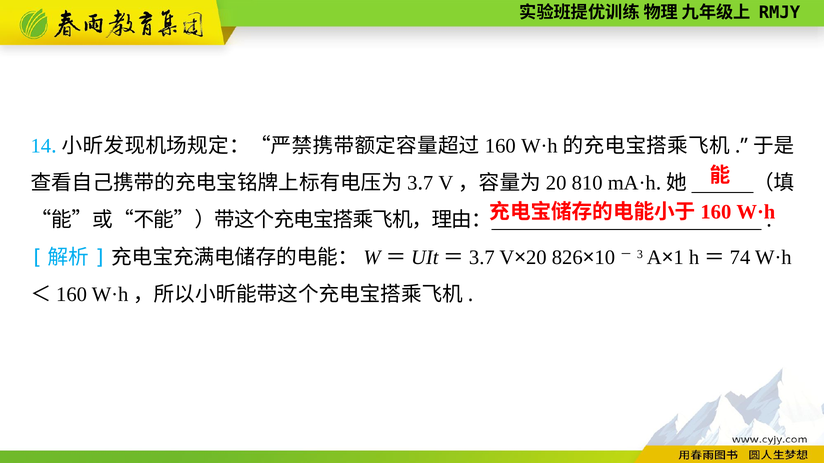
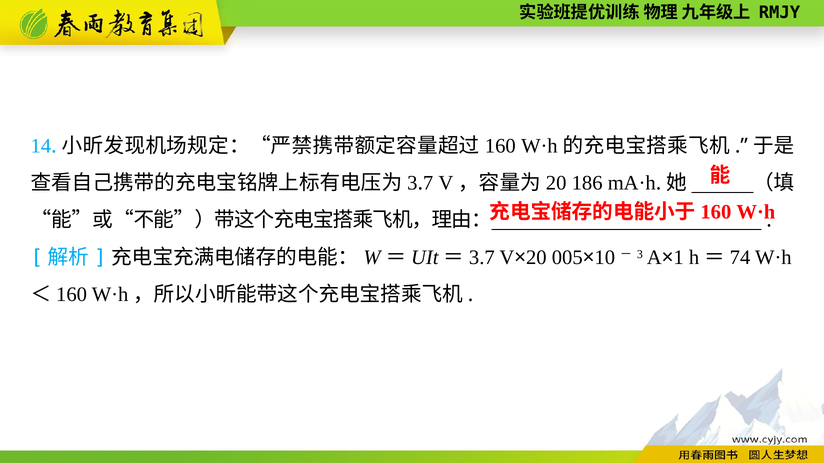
810: 810 -> 186 (587, 183)
826: 826 -> 005 (567, 258)
